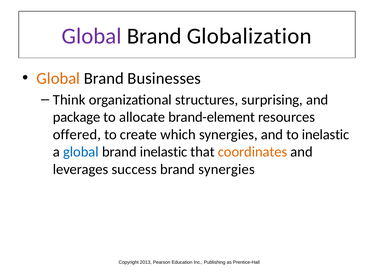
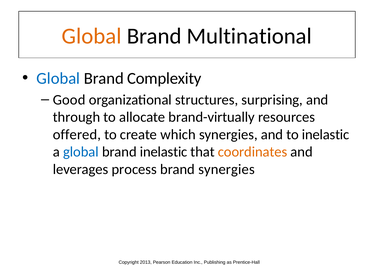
Global colour: purple -> orange (92, 36)
Globalization: Globalization -> Multinational (249, 36)
Global colour: orange -> blue (58, 78)
Businesses: Businesses -> Complexity (164, 78)
Think: Think -> Good (69, 100)
package: package -> through (76, 117)
brand-element: brand-element -> brand-virtually (212, 117)
success: success -> process (134, 170)
